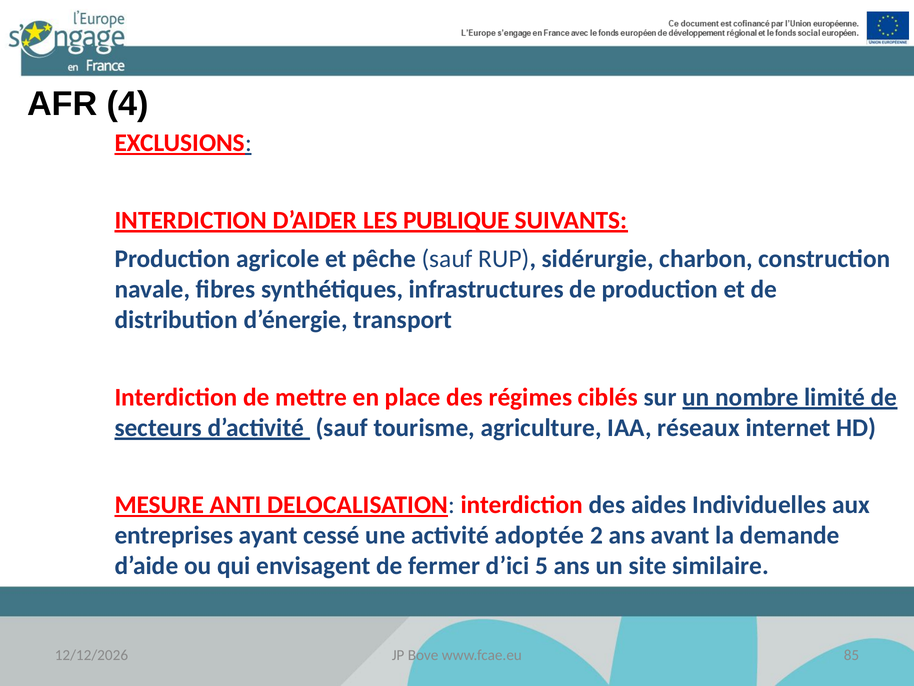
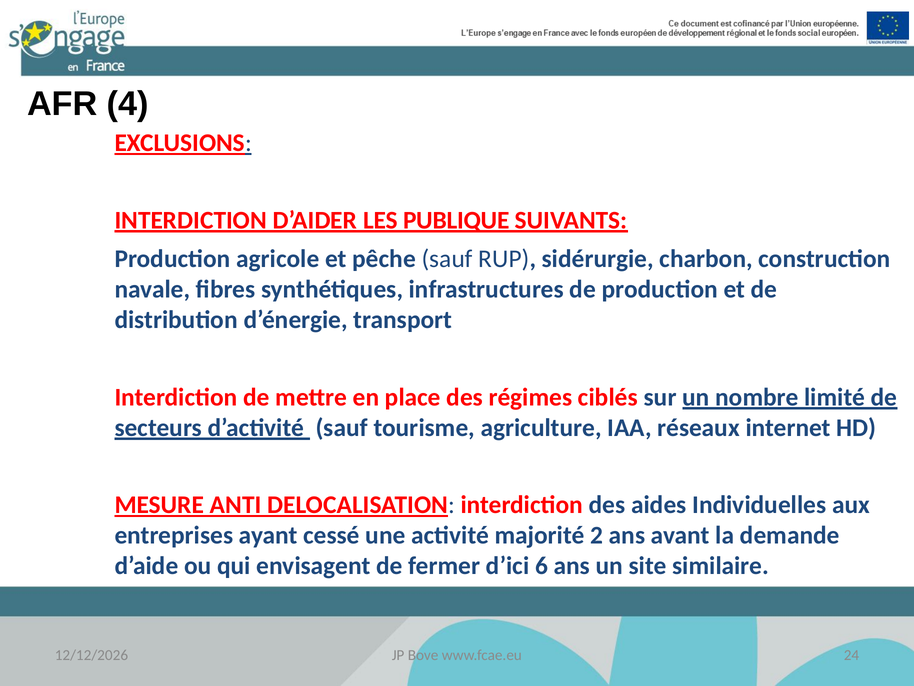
adoptée: adoptée -> majorité (540, 535)
5: 5 -> 6 (541, 566)
85: 85 -> 24 (851, 654)
